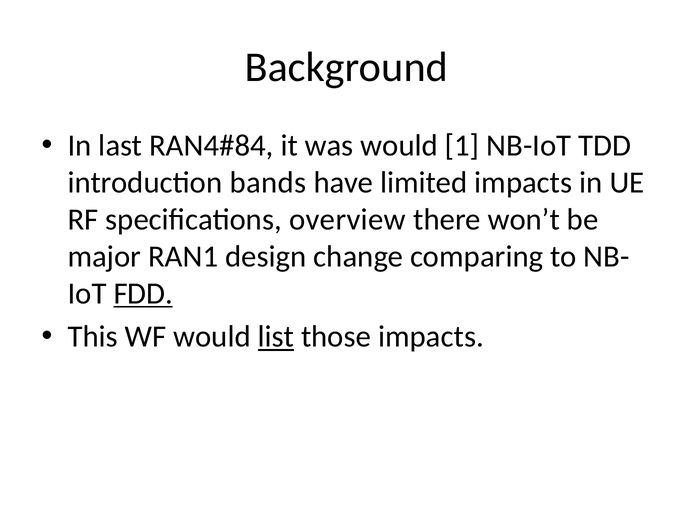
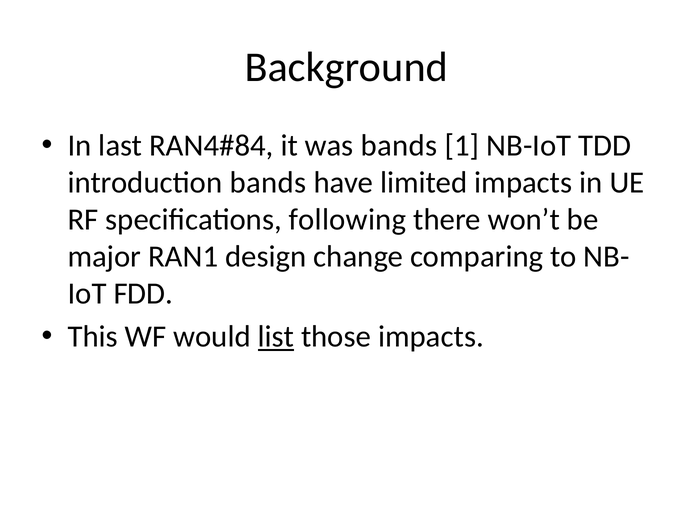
was would: would -> bands (399, 145)
overview: overview -> following (347, 219)
FDD underline: present -> none (143, 293)
